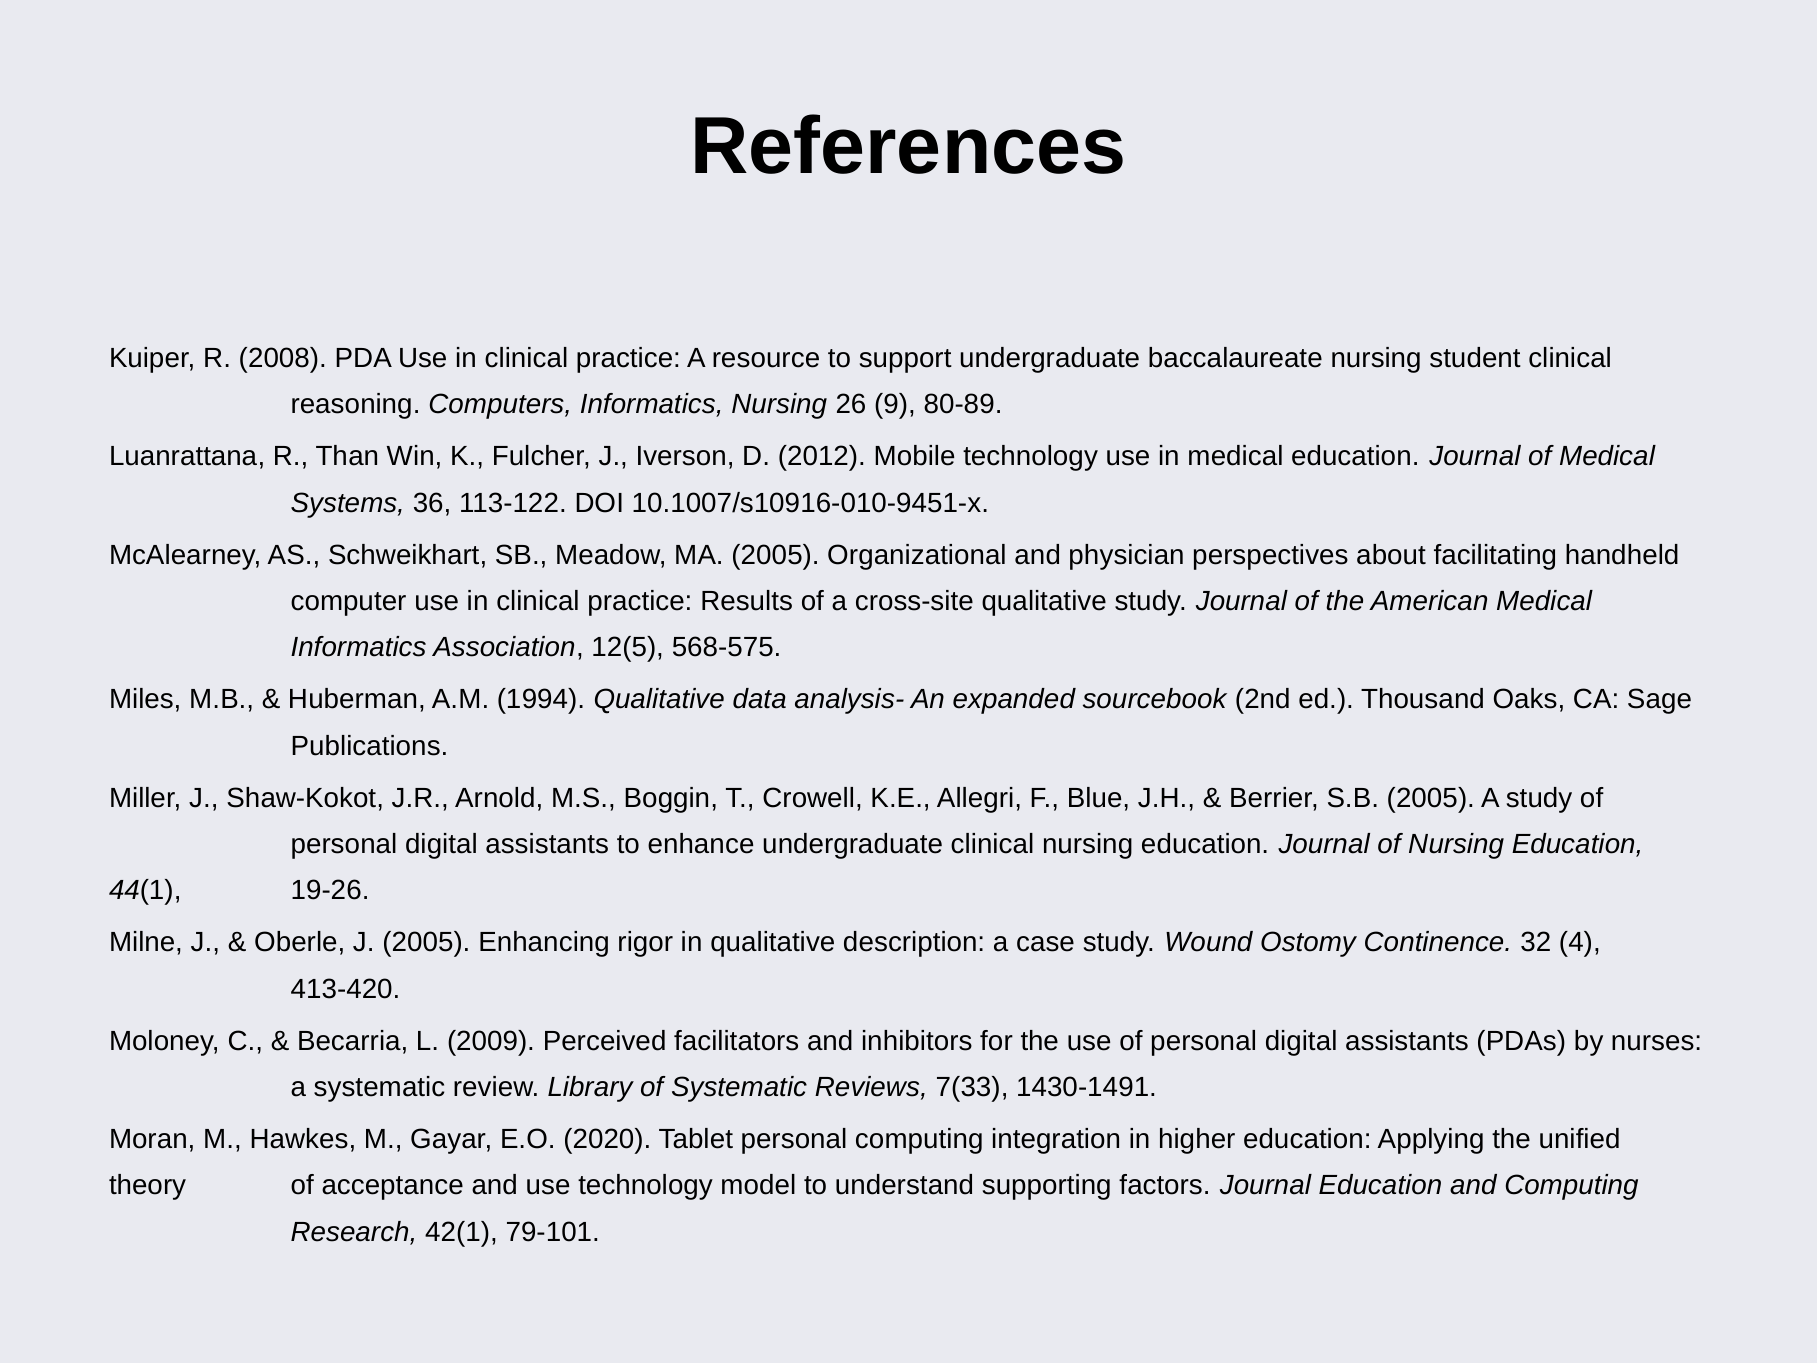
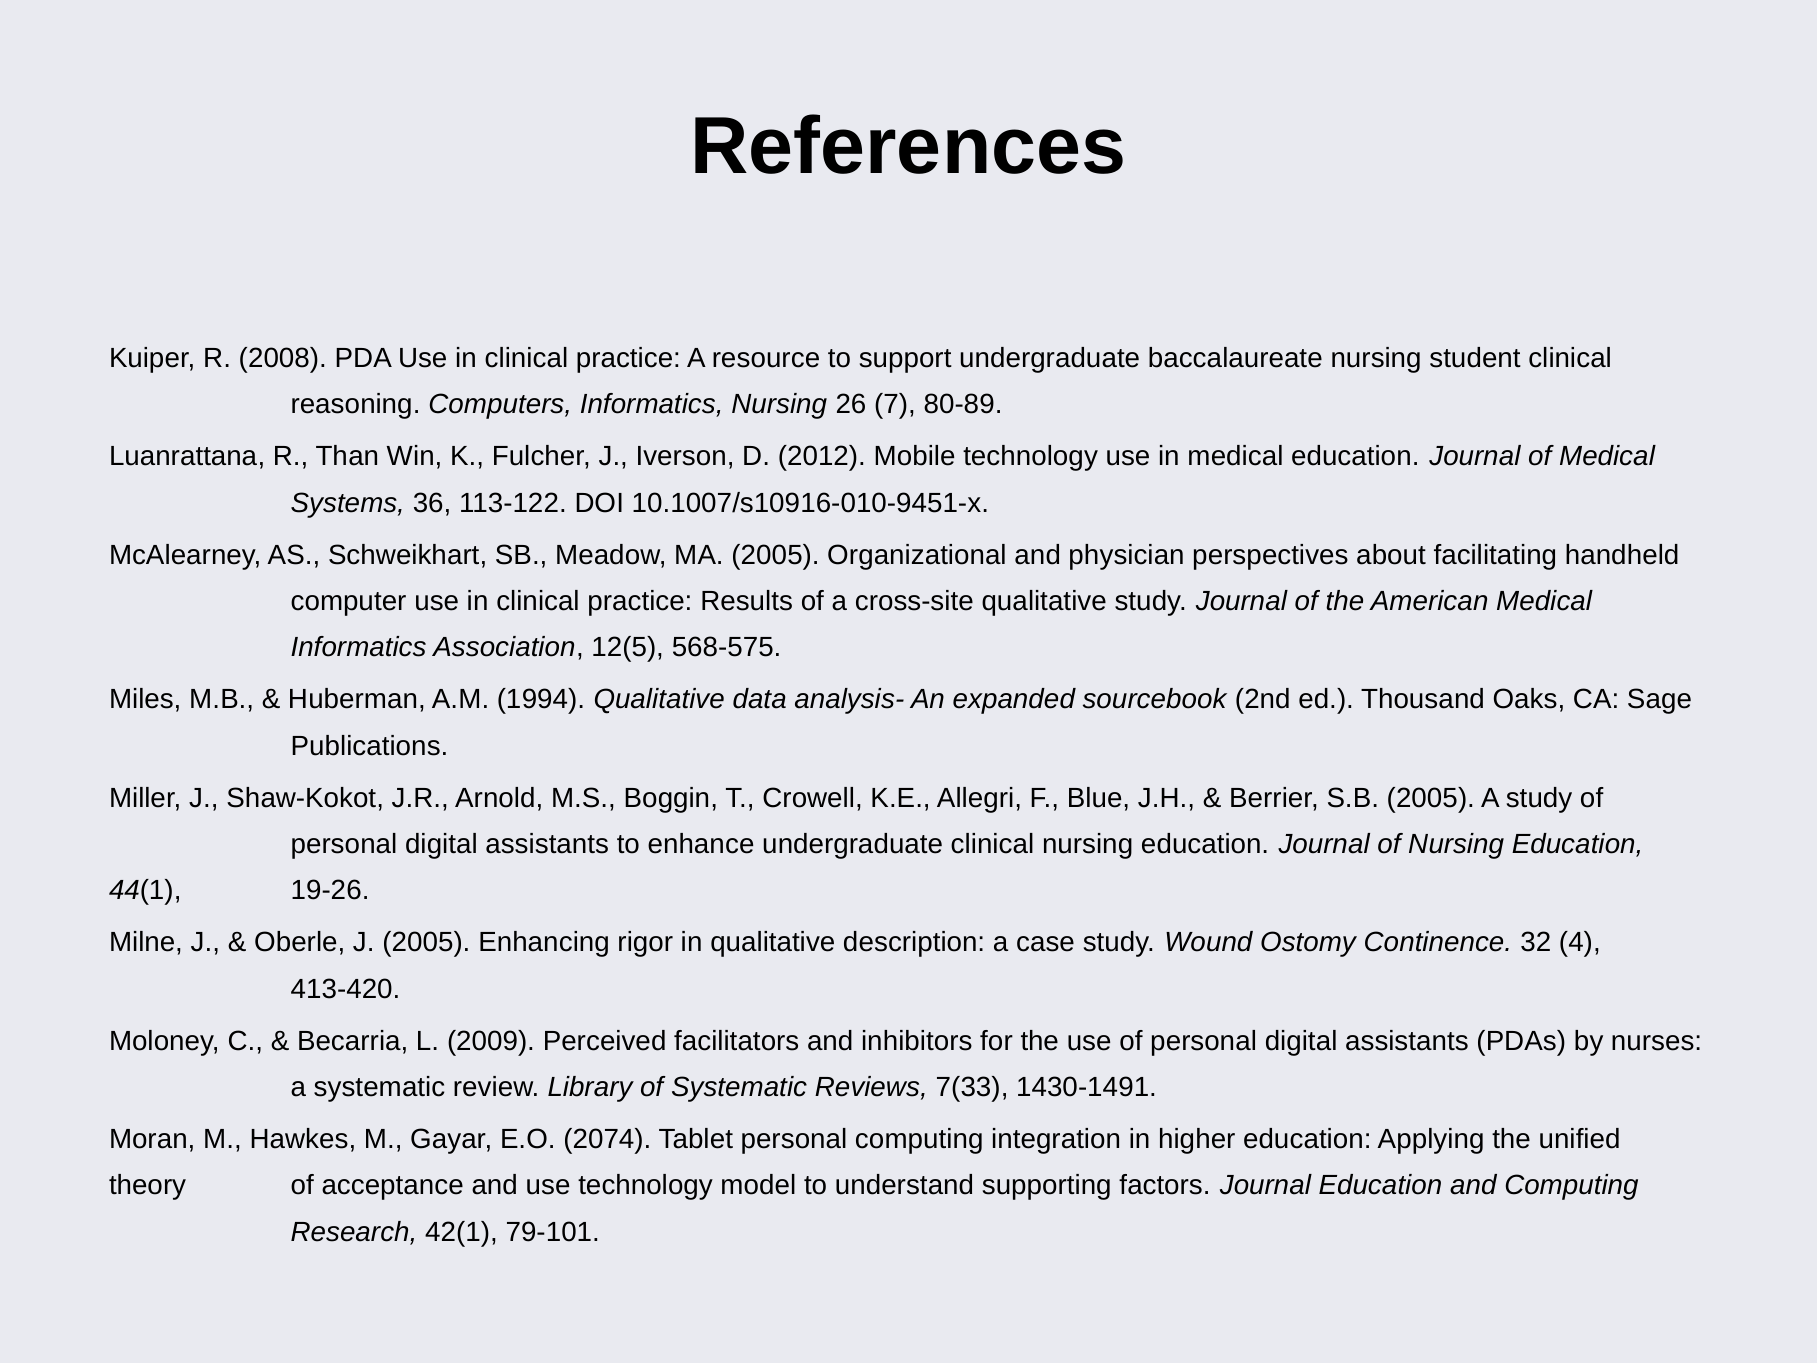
9: 9 -> 7 (895, 405)
2020: 2020 -> 2074 (607, 1139)
